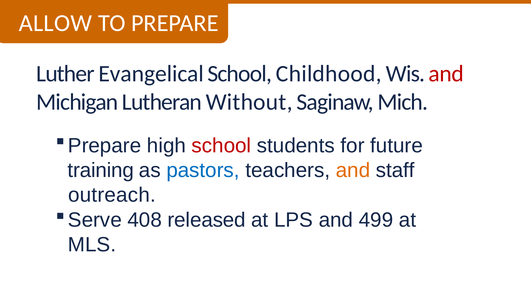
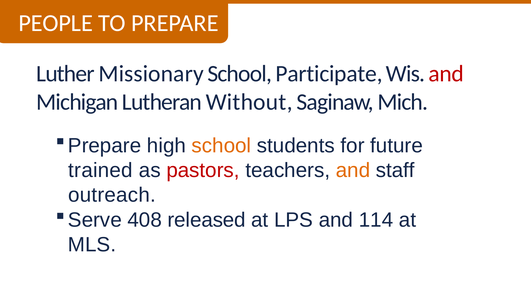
ALLOW: ALLOW -> PEOPLE (56, 23)
Evangelical: Evangelical -> Missionary (151, 74)
Childhood: Childhood -> Participate (329, 74)
school colour: red -> orange (221, 145)
training: training -> trained (101, 170)
pastors colour: blue -> red (203, 170)
499: 499 -> 114 (376, 220)
